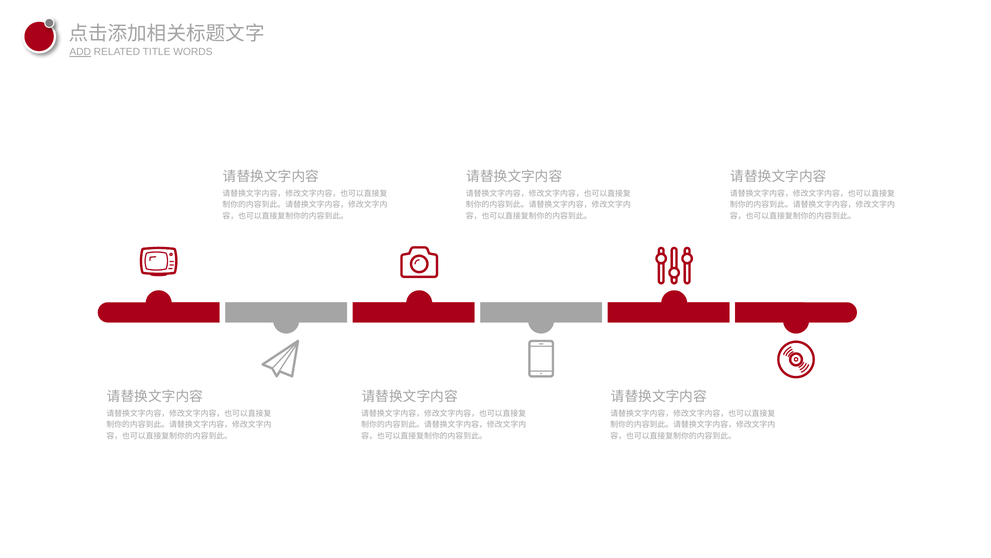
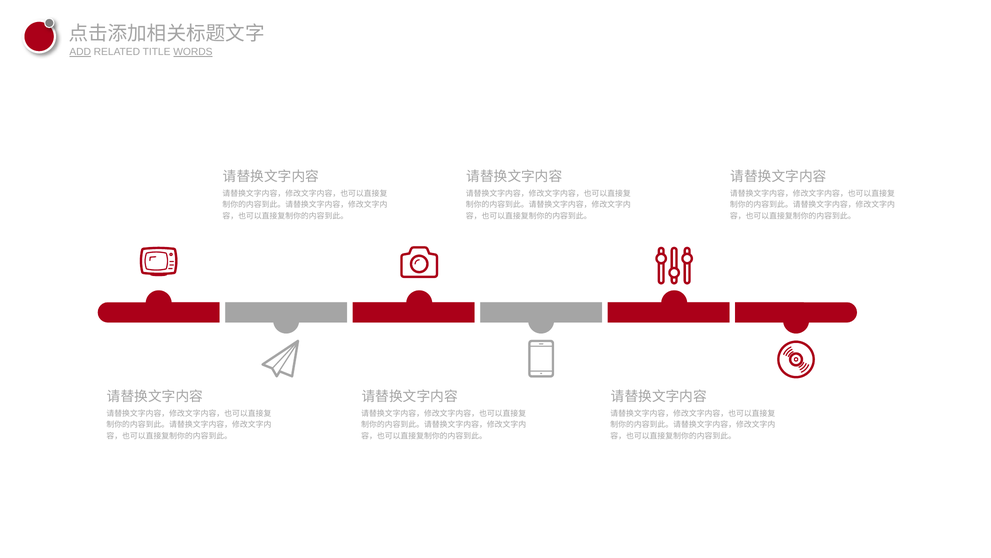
WORDS underline: none -> present (193, 52)
